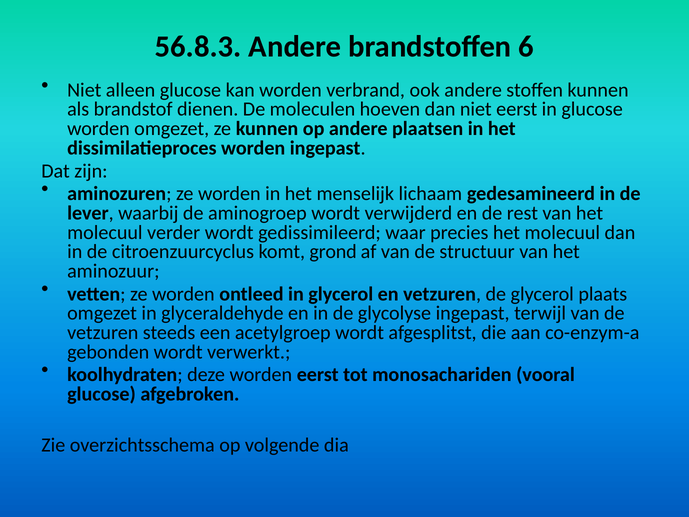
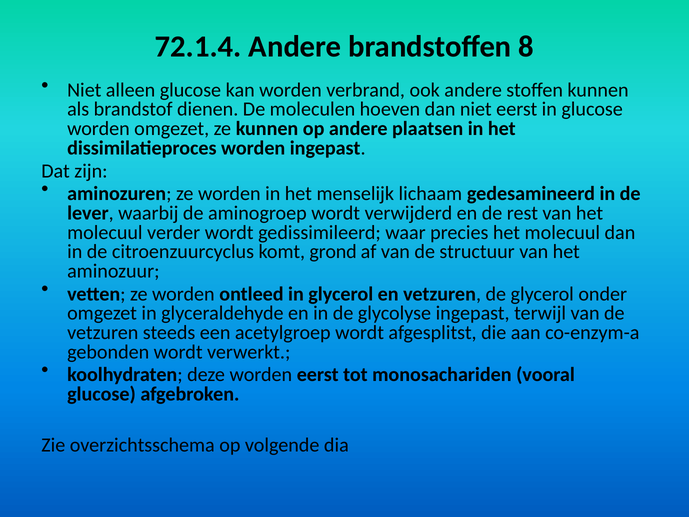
56.8.3: 56.8.3 -> 72.1.4 (198, 47)
6: 6 -> 8 (526, 47)
plaats: plaats -> onder (603, 294)
